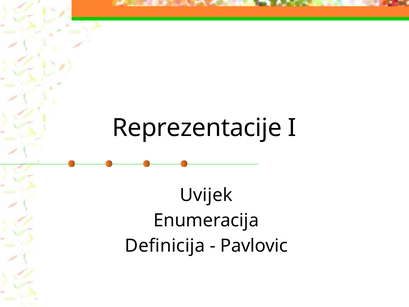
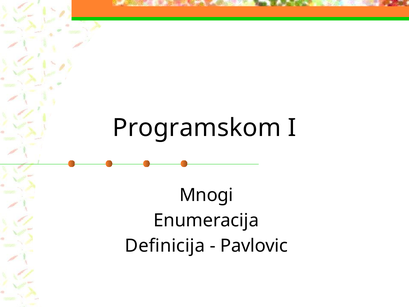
Reprezentacije: Reprezentacije -> Programskom (197, 128)
Uvijek: Uvijek -> Mnogi (206, 195)
